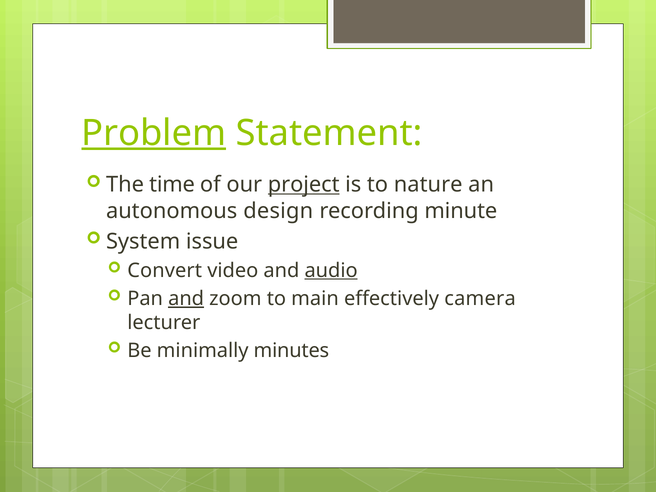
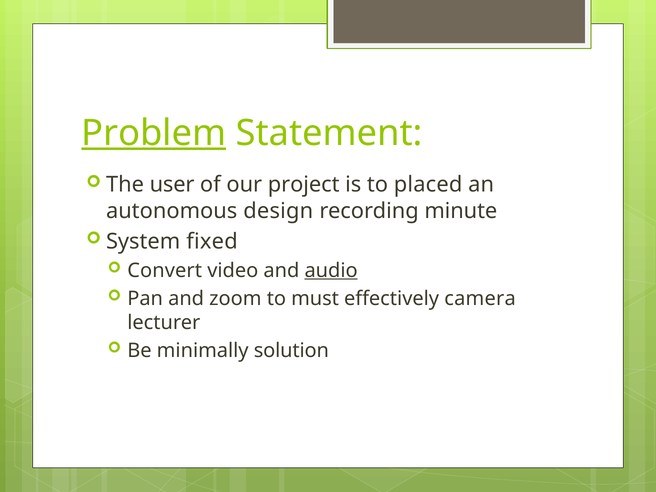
time: time -> user (172, 185)
project underline: present -> none (304, 185)
nature: nature -> placed (428, 185)
issue: issue -> fixed (212, 241)
and underline: present -> none (186, 299)
main: main -> must (315, 299)
minutes: minutes -> solution (291, 351)
